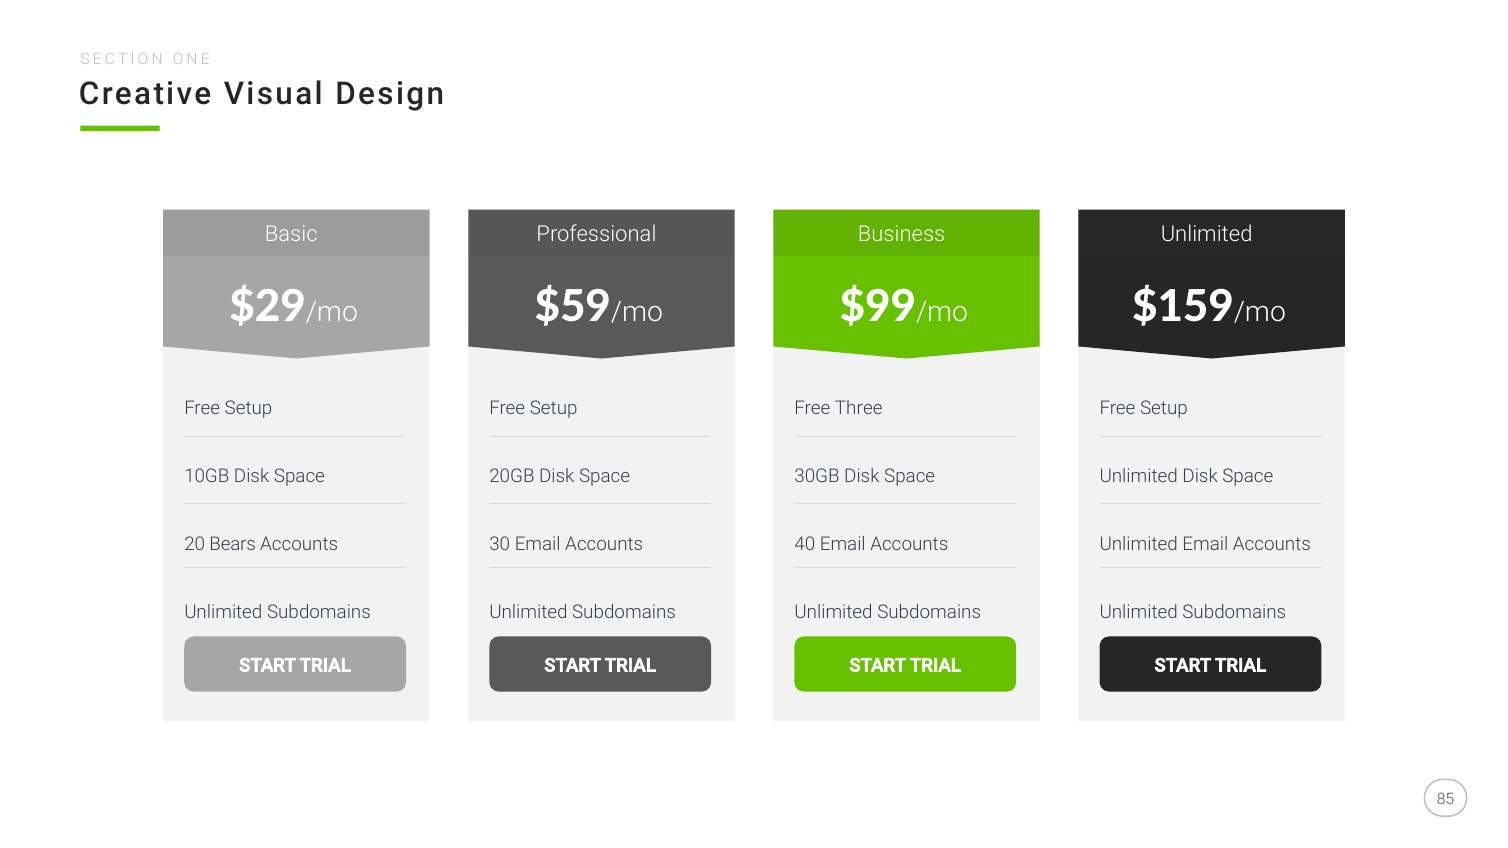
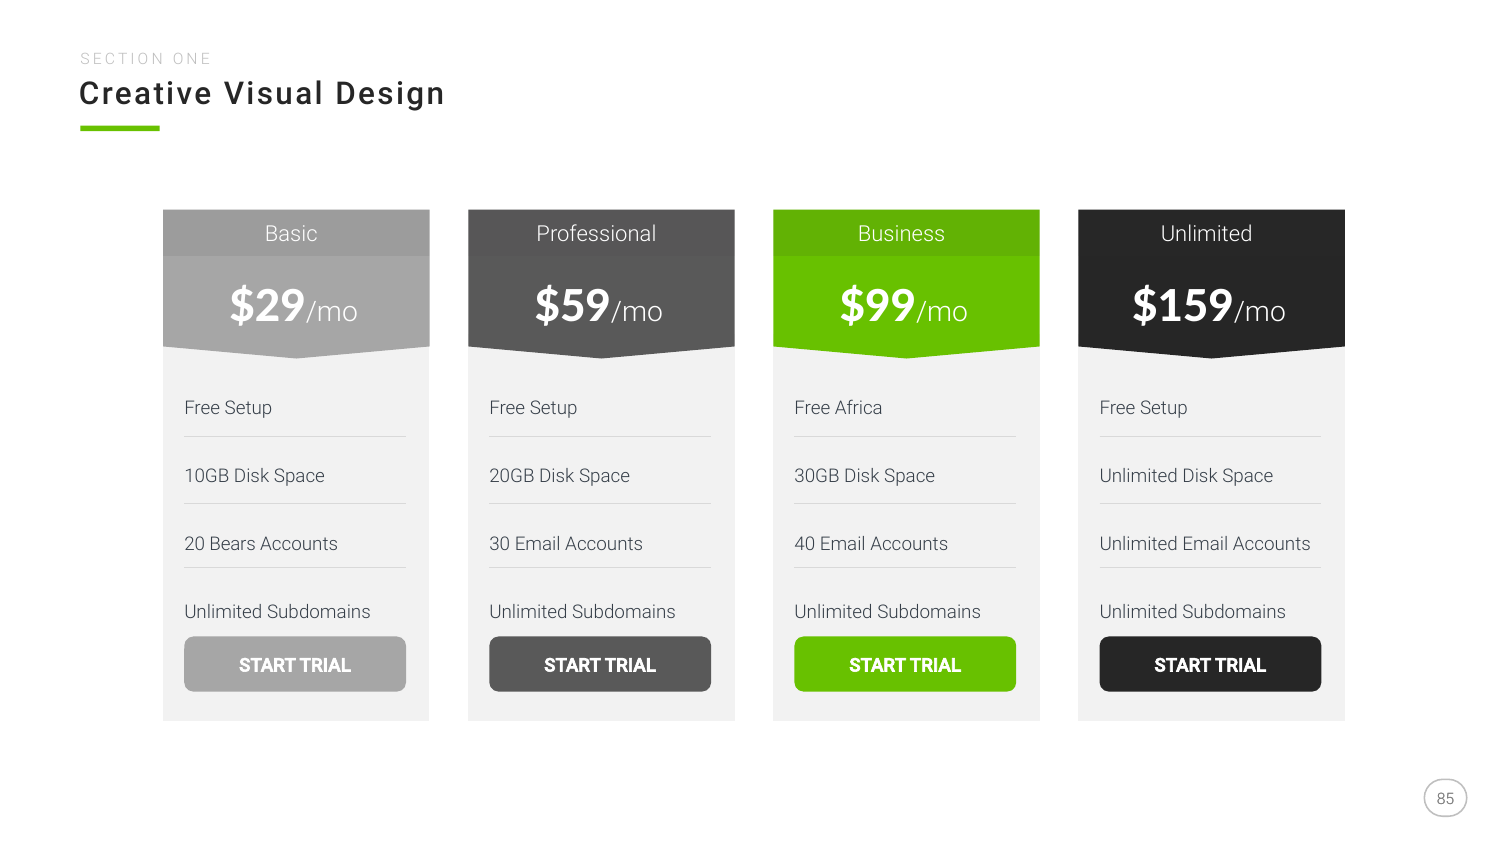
Three: Three -> Africa (859, 409)
